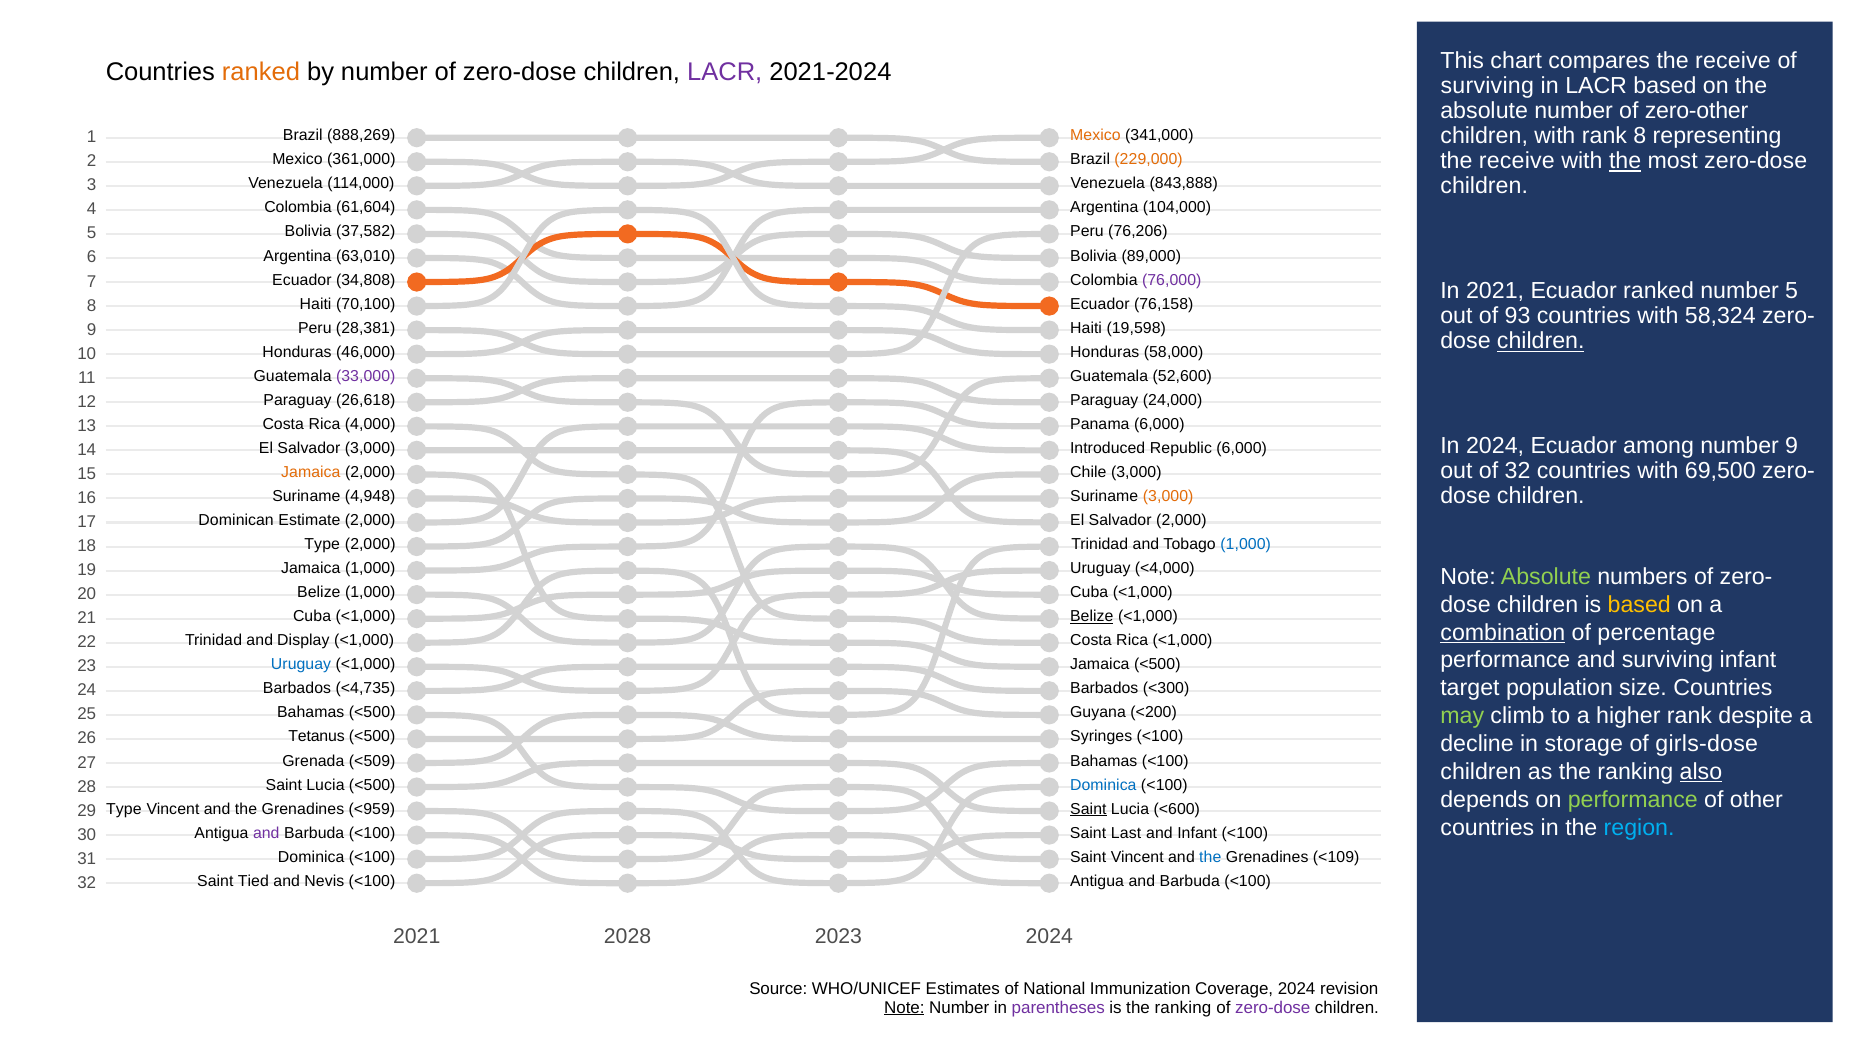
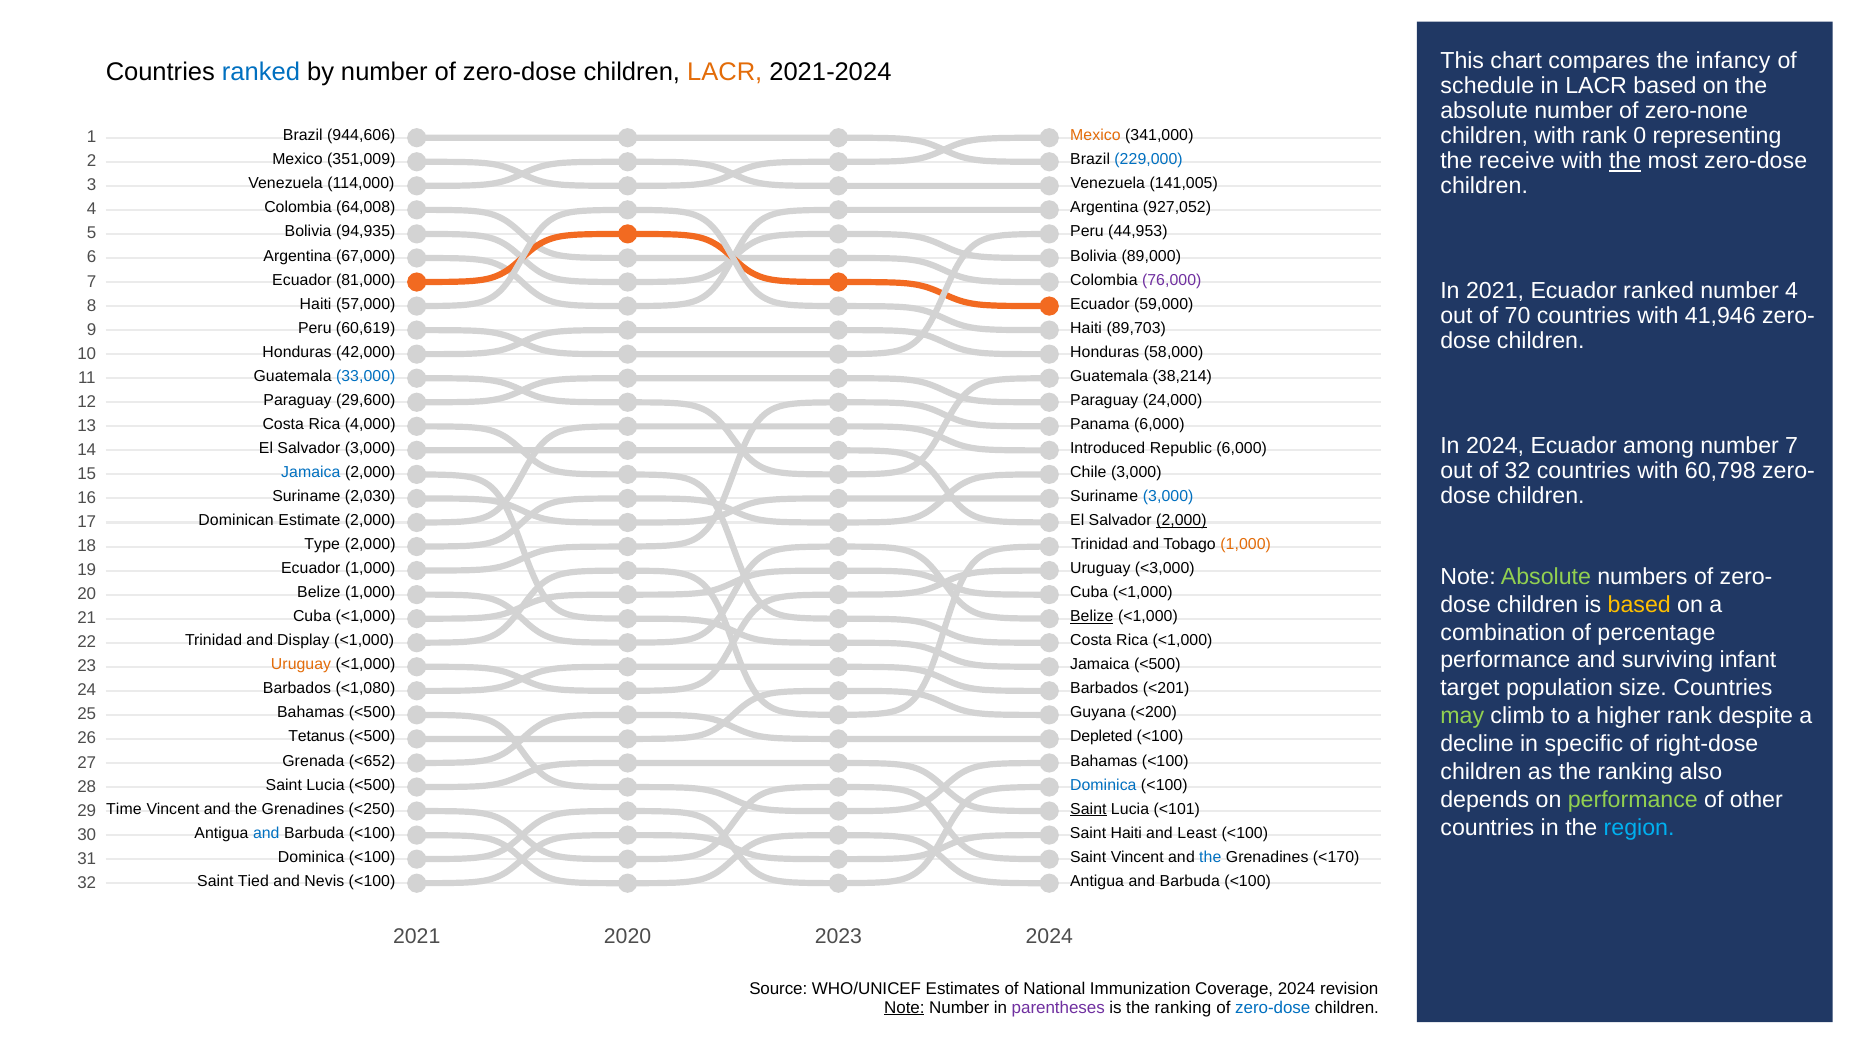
compares the receive: receive -> infancy (1733, 61)
ranked colour: orange -> blue (261, 72)
LACR colour: purple -> orange (725, 72)
surviving: surviving -> schedule (1487, 86)
zero-other: zero-other -> zero-none (1696, 111)
rank 8: 8 -> 0 (1640, 136)
888,269: 888,269 -> 944,606 (361, 136)
361,000: 361,000 -> 351,009 (361, 160)
229,000 colour: orange -> blue (1149, 160)
843,888: 843,888 -> 141,005 (1184, 184)
61,604: 61,604 -> 64,008 (366, 208)
104,000: 104,000 -> 927,052 (1177, 208)
37,582: 37,582 -> 94,935 (366, 232)
76,206: 76,206 -> 44,953 (1138, 232)
63,010: 63,010 -> 67,000 (366, 256)
34,808: 34,808 -> 81,000 (366, 280)
number 5: 5 -> 4 (1792, 291)
70,100: 70,100 -> 57,000 (366, 304)
76,158: 76,158 -> 59,000 (1164, 304)
93: 93 -> 70 (1518, 316)
58,324: 58,324 -> 41,946 (1720, 316)
28,381: 28,381 -> 60,619 (366, 328)
19,598: 19,598 -> 89,703 (1136, 328)
children underline: present -> none (1541, 341)
46,000: 46,000 -> 42,000 (366, 352)
33,000 colour: purple -> blue (366, 376)
52,600: 52,600 -> 38,214 (1182, 376)
26,618: 26,618 -> 29,600 (366, 400)
number 9: 9 -> 7 (1792, 446)
69,500: 69,500 -> 60,798 (1720, 471)
Jamaica colour: orange -> blue (311, 472)
4,948: 4,948 -> 2,030 (370, 496)
3,000 colour: orange -> blue (1168, 496)
2,000 underline: none -> present (1181, 520)
1,000 colour: blue -> orange (1246, 544)
Jamaica: Jamaica -> Ecuador (311, 568)
<4,000: <4,000 -> <3,000 (1165, 568)
combination underline: present -> none (1503, 632)
Uruguay colour: blue -> orange (301, 665)
<4,735: <4,735 -> <1,080 (365, 689)
<300: <300 -> <201 (1166, 689)
Syringes: Syringes -> Depleted (1101, 737)
storage: storage -> specific (1584, 744)
girls-dose: girls-dose -> right-dose (1707, 744)
<509: <509 -> <652 (372, 761)
also underline: present -> none (1701, 772)
Type: Type -> Time (124, 809)
<959: <959 -> <250 (372, 809)
<600: <600 -> <101 (1177, 809)
and colour: purple -> blue (266, 833)
Saint Last: Last -> Haiti (1126, 833)
and Infant: Infant -> Least (1197, 833)
<109: <109 -> <170 (1336, 857)
2028: 2028 -> 2020 (628, 937)
zero-dose colour: purple -> blue (1273, 1007)
